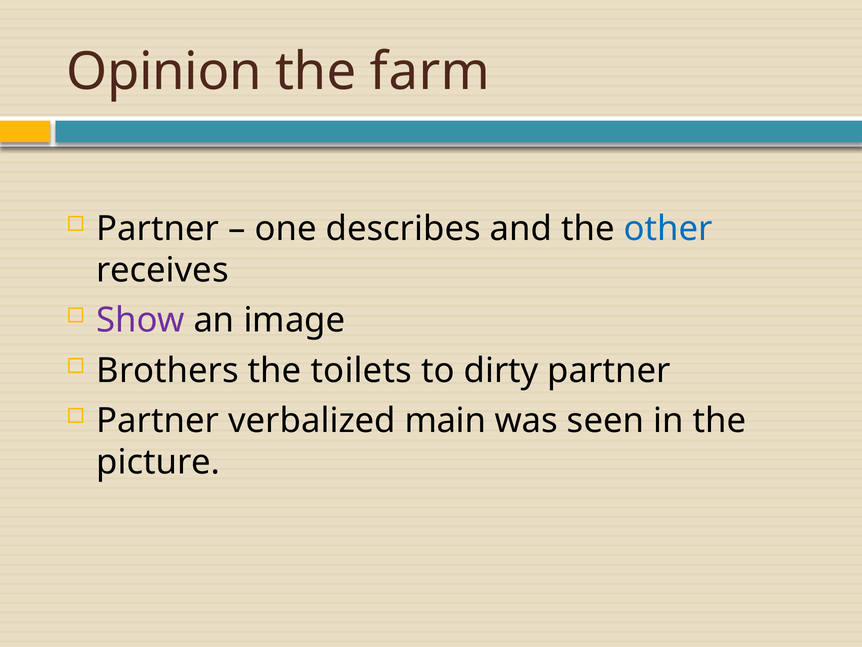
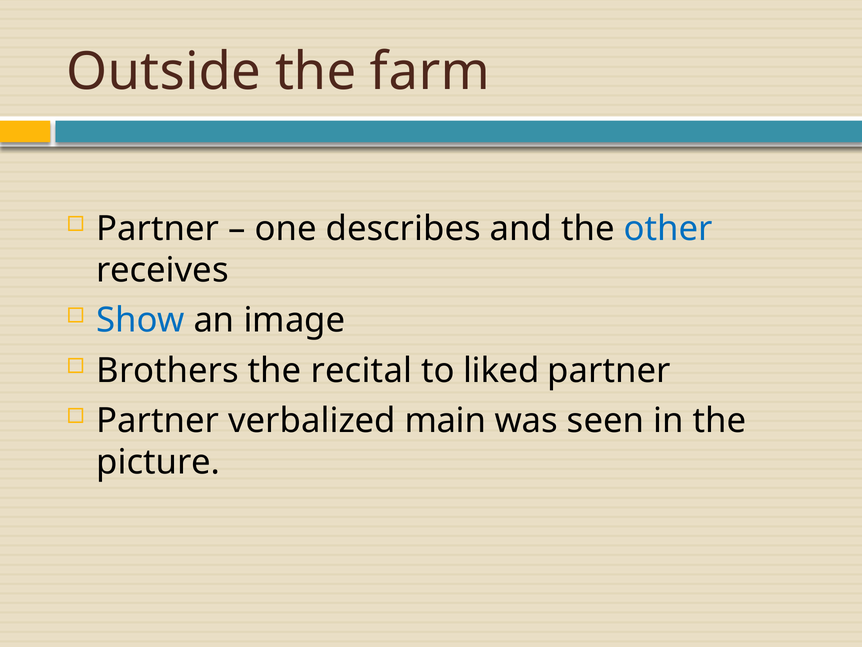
Opinion: Opinion -> Outside (164, 72)
Show colour: purple -> blue (141, 320)
toilets: toilets -> recital (361, 370)
dirty: dirty -> liked (501, 370)
